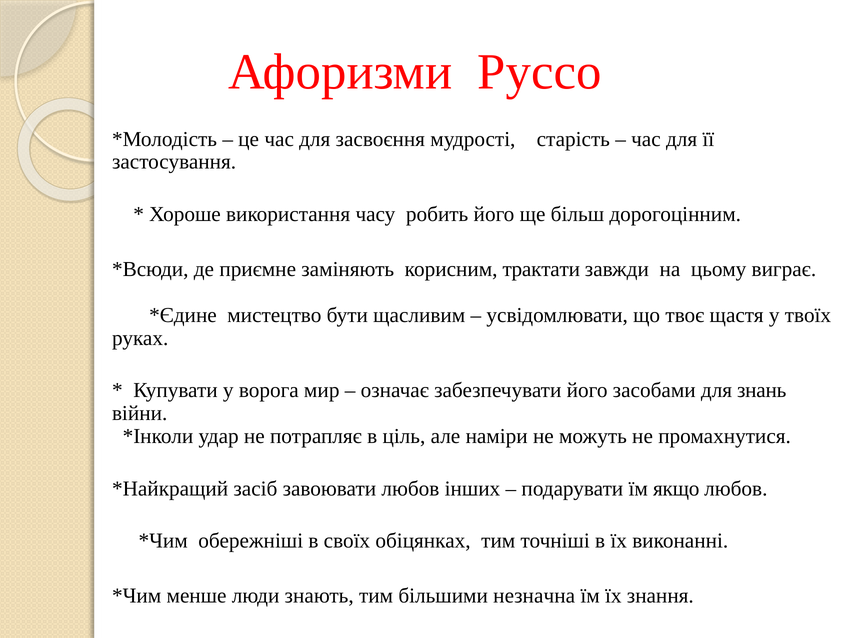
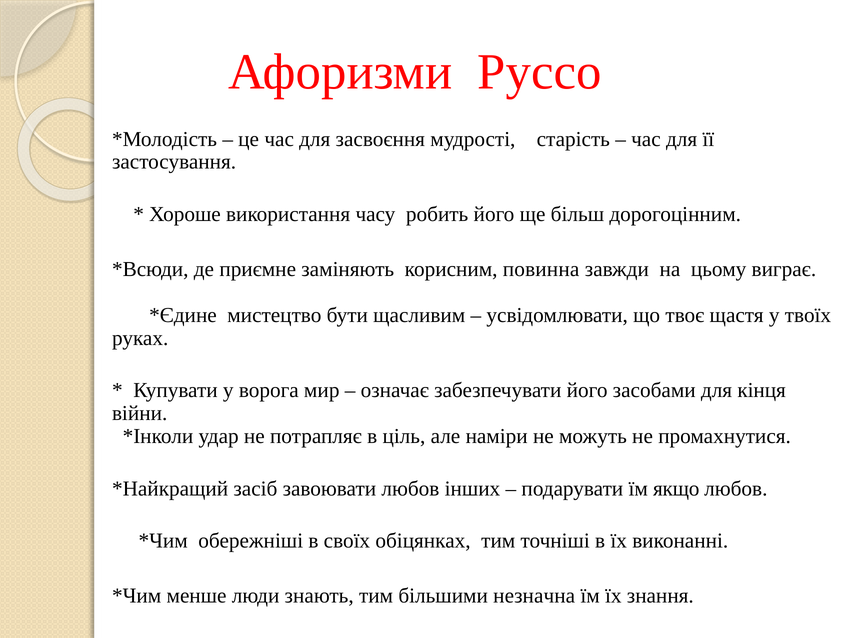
трактати: трактати -> повинна (541, 269)
знань: знань -> кінця (762, 390)
